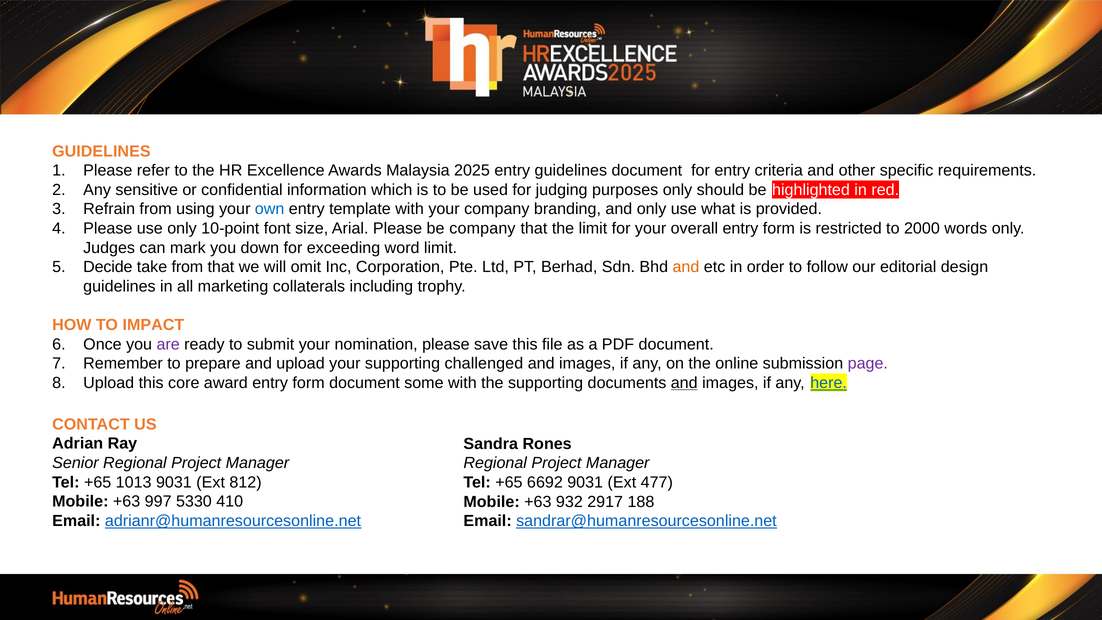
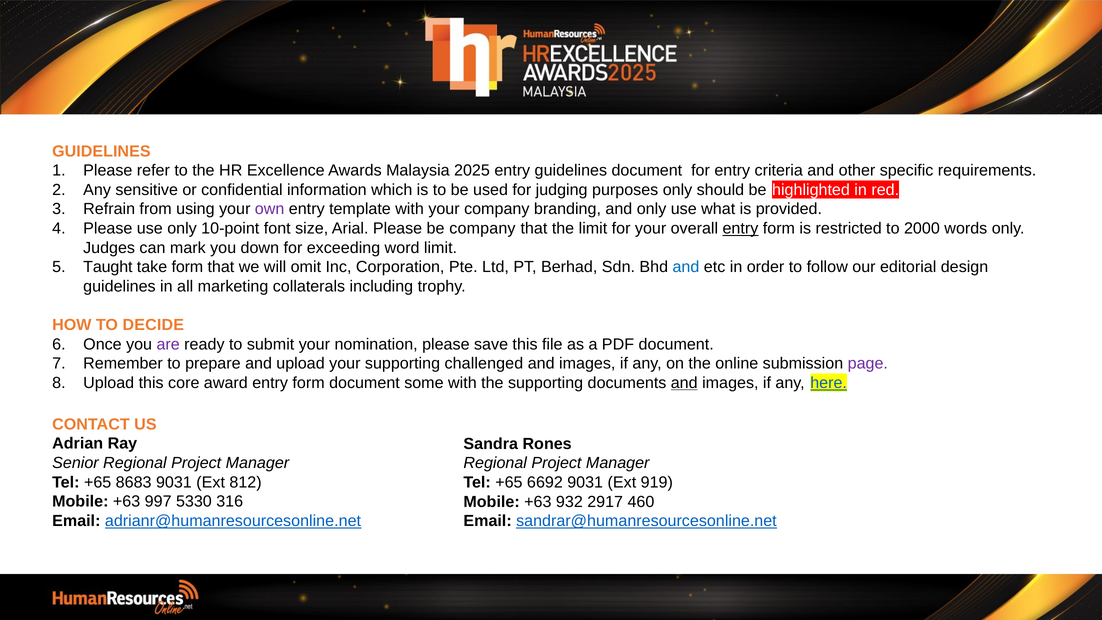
own colour: blue -> purple (270, 209)
entry underline: none -> present (740, 228)
Decide: Decide -> Taught (108, 267)
take from: from -> form (187, 267)
and colour: orange -> blue (686, 267)
IMPACT: IMPACT -> DECIDE (153, 325)
1013: 1013 -> 8683 (134, 482)
477: 477 -> 919 (657, 482)
410: 410 -> 316 (230, 501)
188: 188 -> 460 (641, 502)
